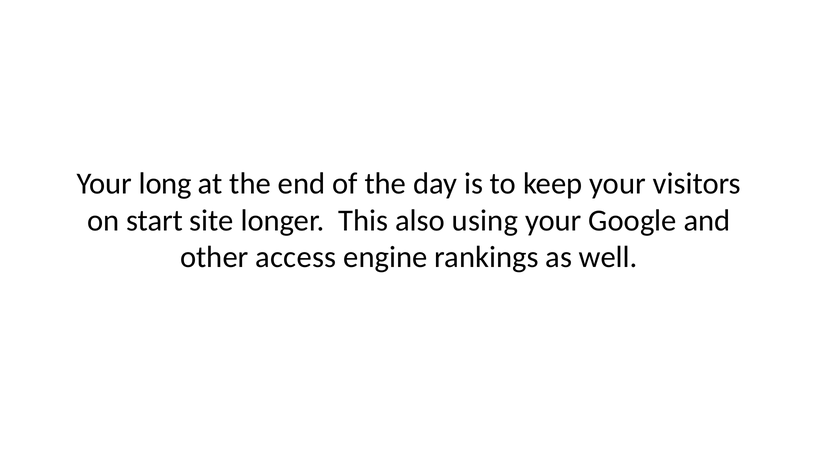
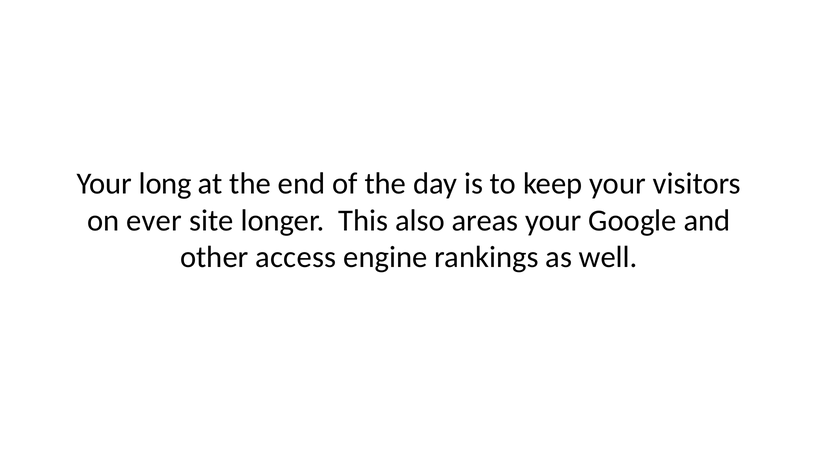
start: start -> ever (154, 220)
using: using -> areas (485, 220)
